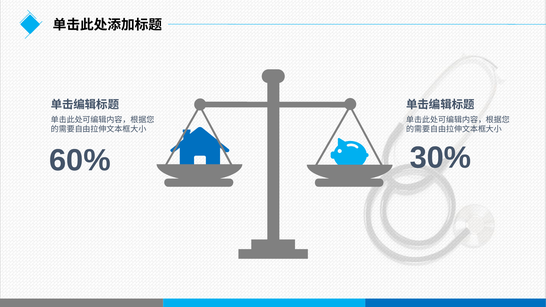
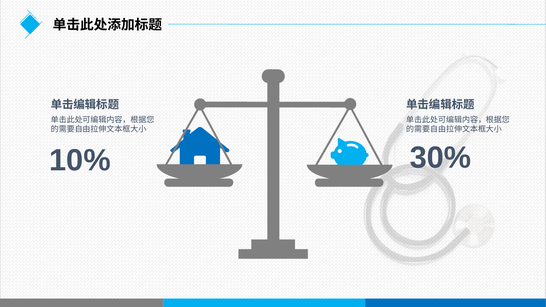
60%: 60% -> 10% (80, 160)
